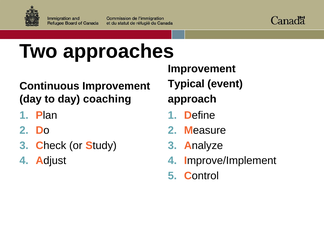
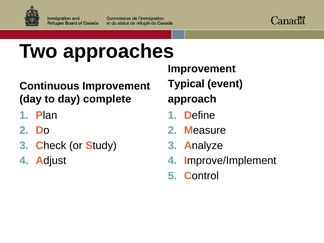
coaching: coaching -> complete (107, 99)
